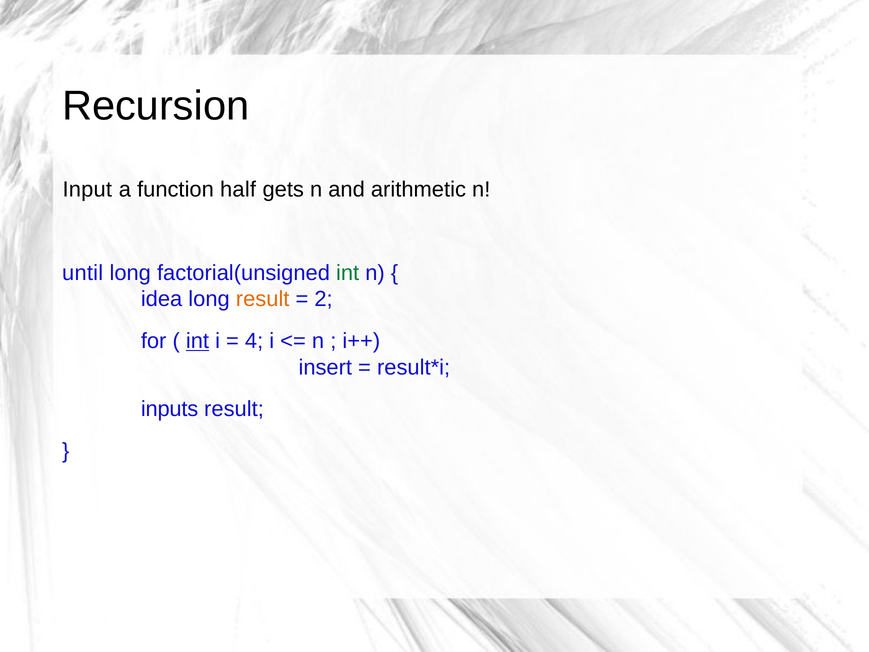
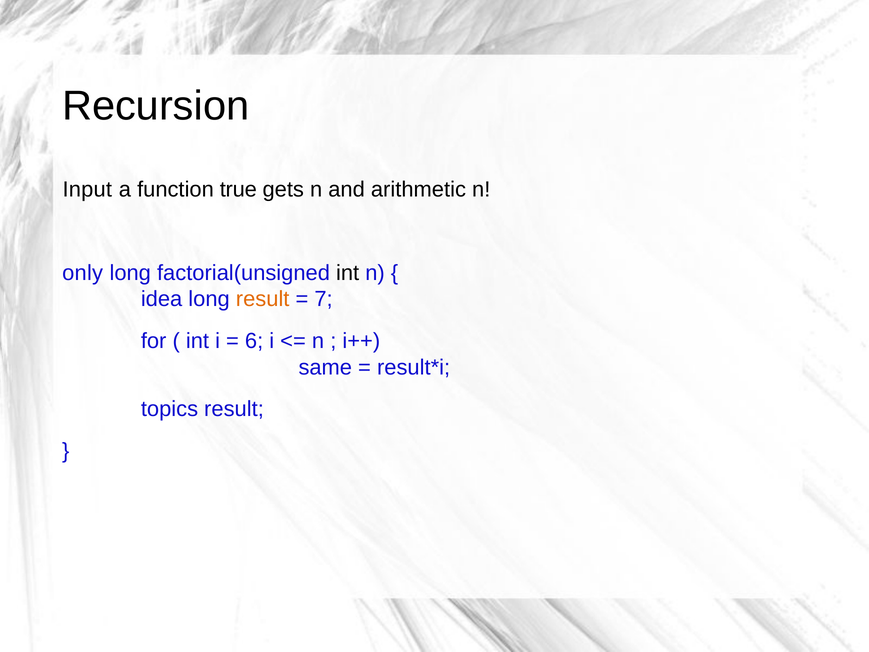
half: half -> true (238, 189)
until: until -> only (83, 273)
int colour: green -> black (348, 273)
2: 2 -> 7 (324, 299)
int underline: present -> none (197, 341)
4: 4 -> 6 (254, 341)
insert: insert -> same (325, 367)
inputs: inputs -> topics (169, 409)
